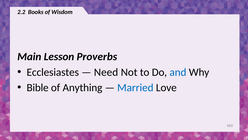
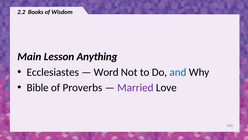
Proverbs: Proverbs -> Anything (97, 57)
Need: Need -> Word (106, 72)
Anything: Anything -> Proverbs (82, 88)
Married colour: blue -> purple (135, 88)
